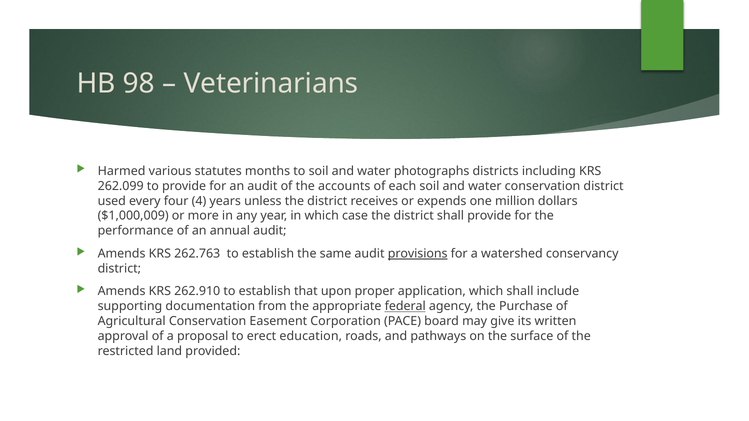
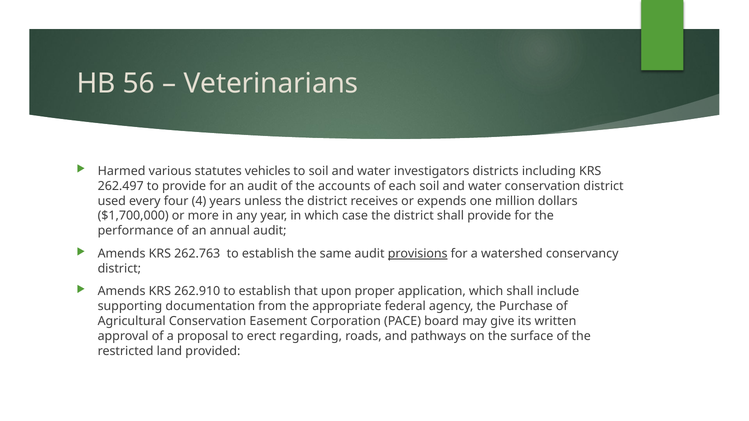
98: 98 -> 56 (139, 83)
months: months -> vehicles (268, 171)
photographs: photographs -> investigators (432, 171)
262.099: 262.099 -> 262.497 (121, 186)
$1,000,009: $1,000,009 -> $1,700,000 (133, 216)
federal underline: present -> none (405, 307)
education: education -> regarding (311, 336)
